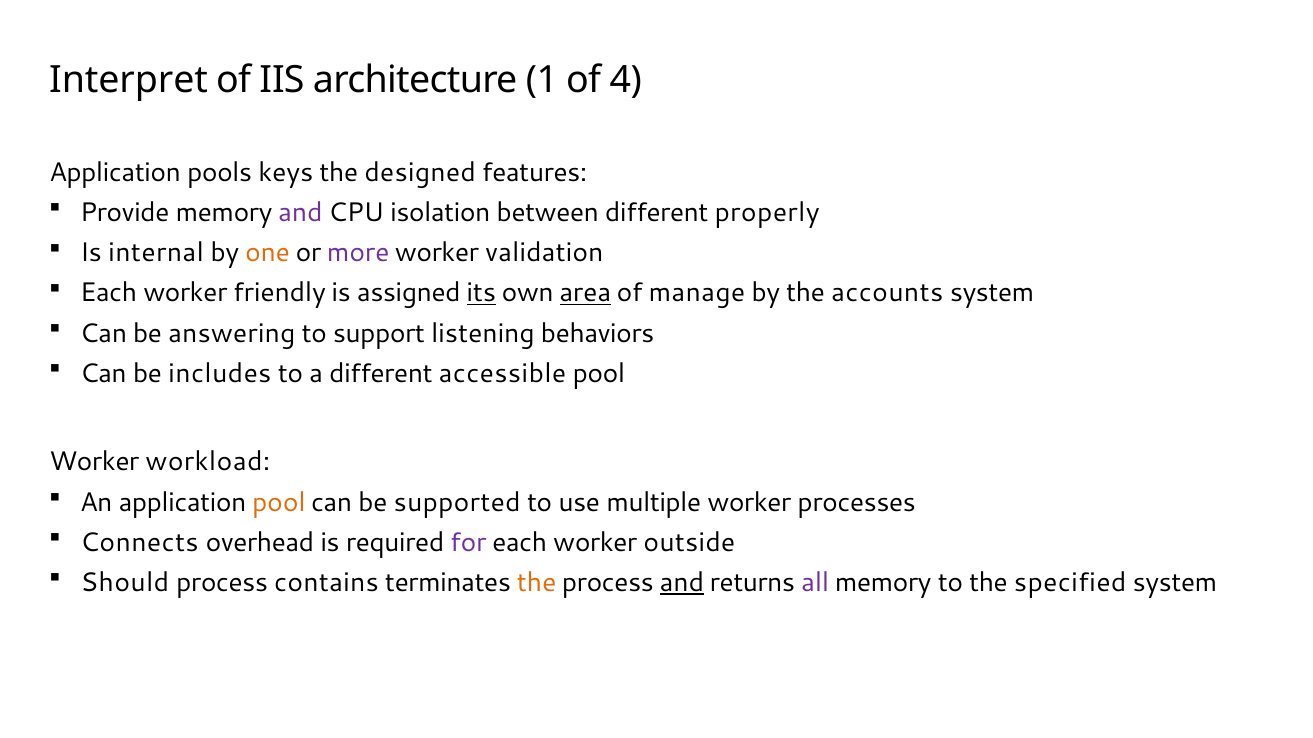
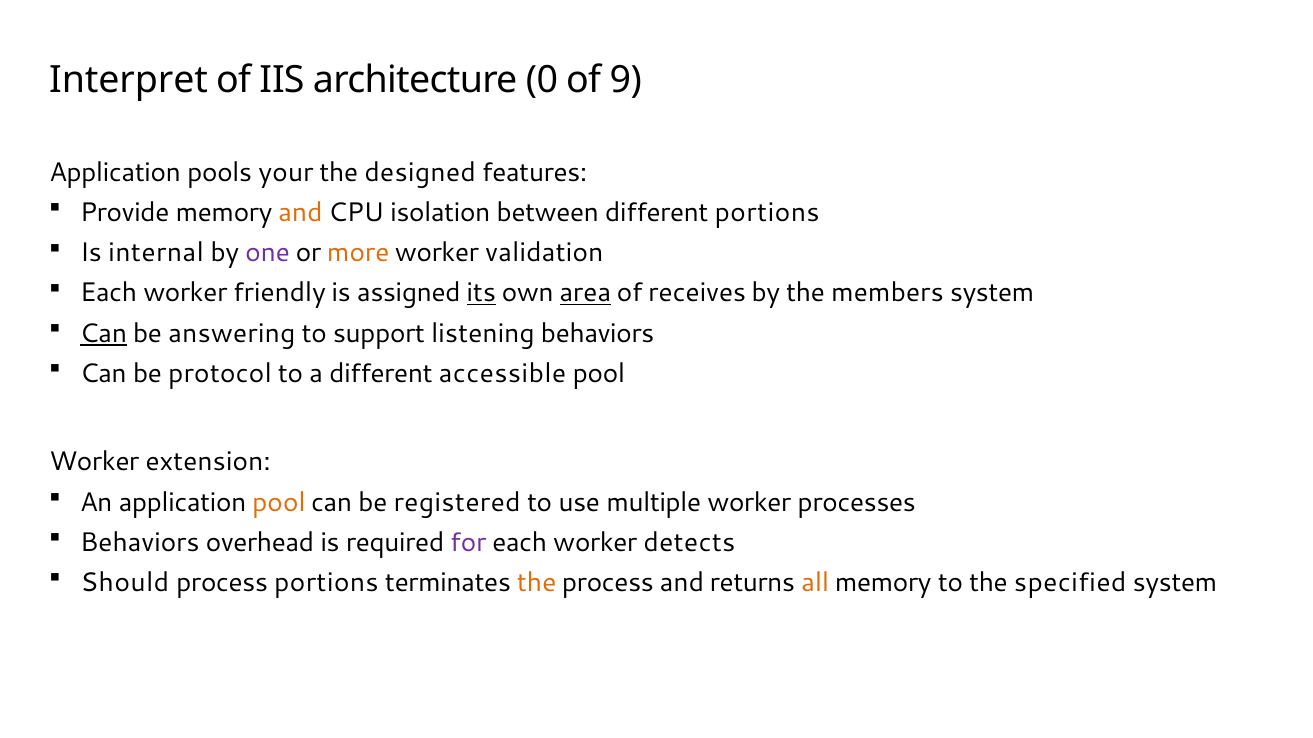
1: 1 -> 0 (542, 80)
4: 4 -> 9 (626, 80)
keys: keys -> your (286, 173)
and colour: purple -> orange (300, 213)
different properly: properly -> portions (767, 213)
one colour: orange -> purple (268, 253)
more colour: purple -> orange (358, 253)
manage: manage -> receives (697, 293)
accounts: accounts -> members (887, 293)
Can underline: none -> present (103, 334)
includes: includes -> protocol (220, 374)
workload: workload -> extension (208, 462)
supported: supported -> registered (457, 503)
Connects: Connects -> Behaviors (140, 543)
outside: outside -> detects (689, 543)
process contains: contains -> portions (326, 583)
and underline: present -> none (682, 583)
all colour: purple -> orange (815, 583)
